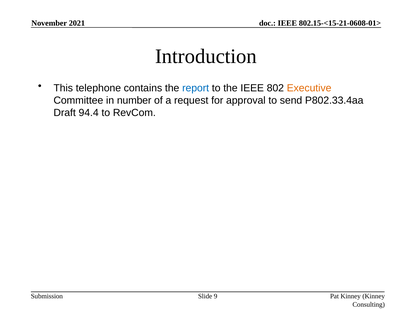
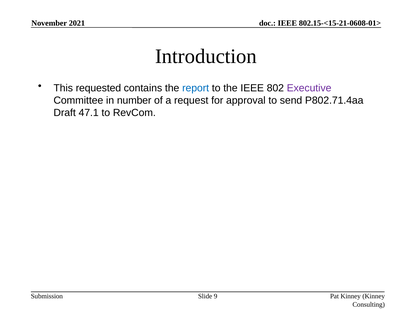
telephone: telephone -> requested (98, 88)
Executive colour: orange -> purple (309, 88)
P802.33.4aa: P802.33.4aa -> P802.71.4aa (334, 100)
94.4: 94.4 -> 47.1 (89, 113)
